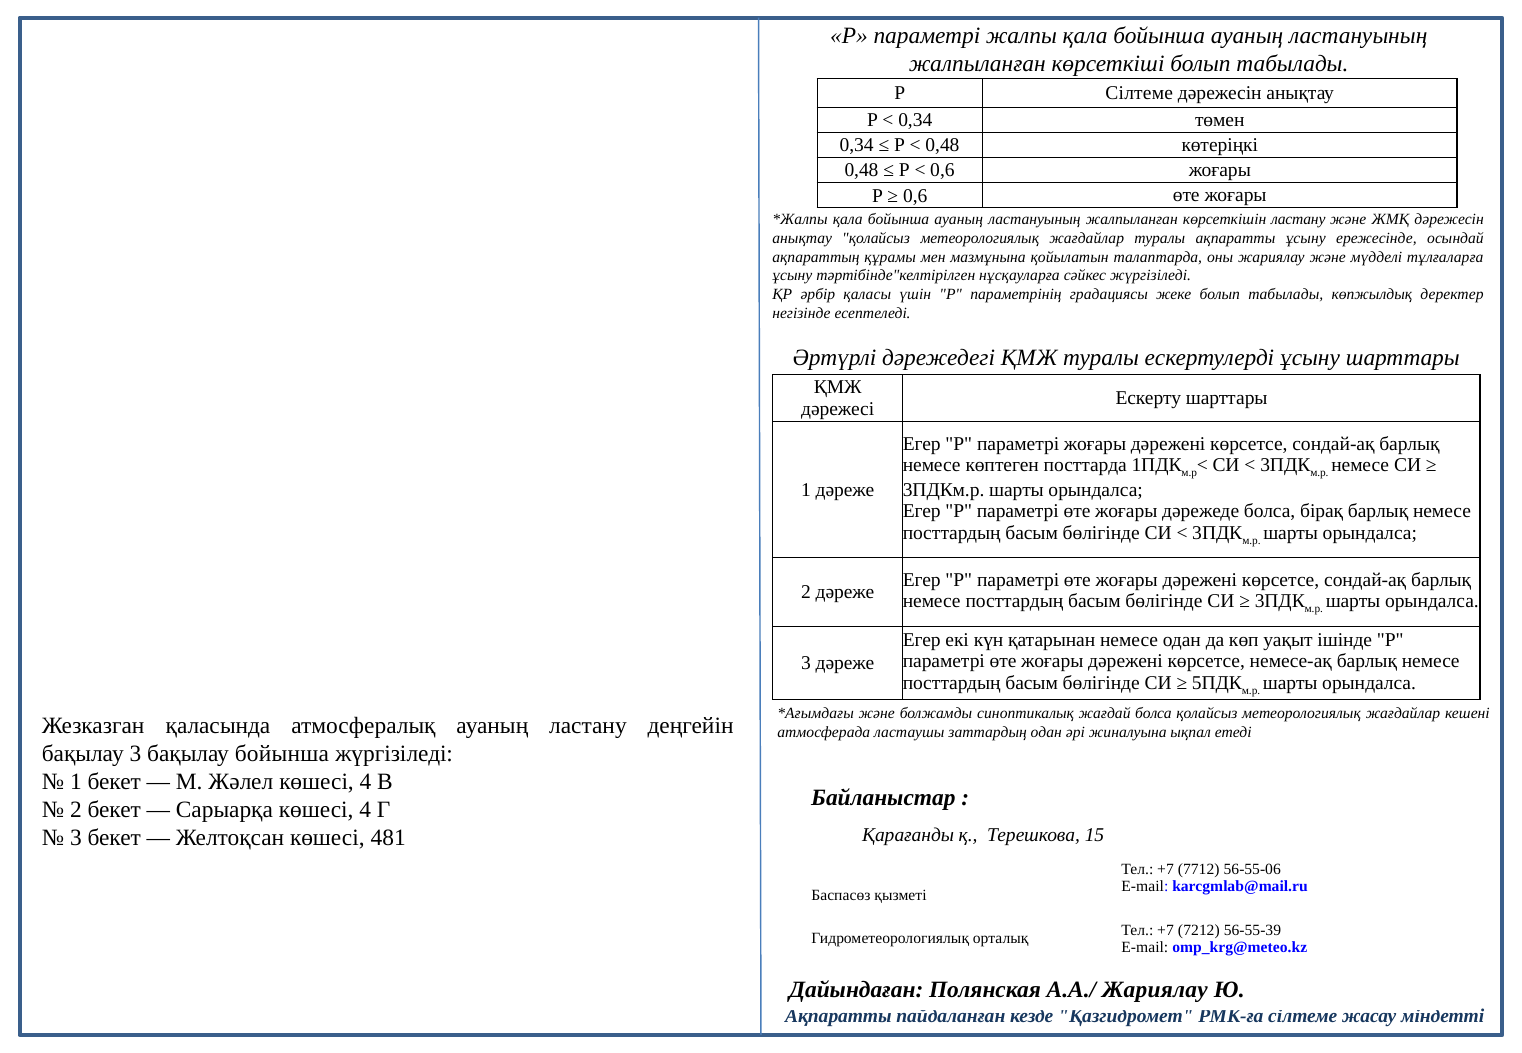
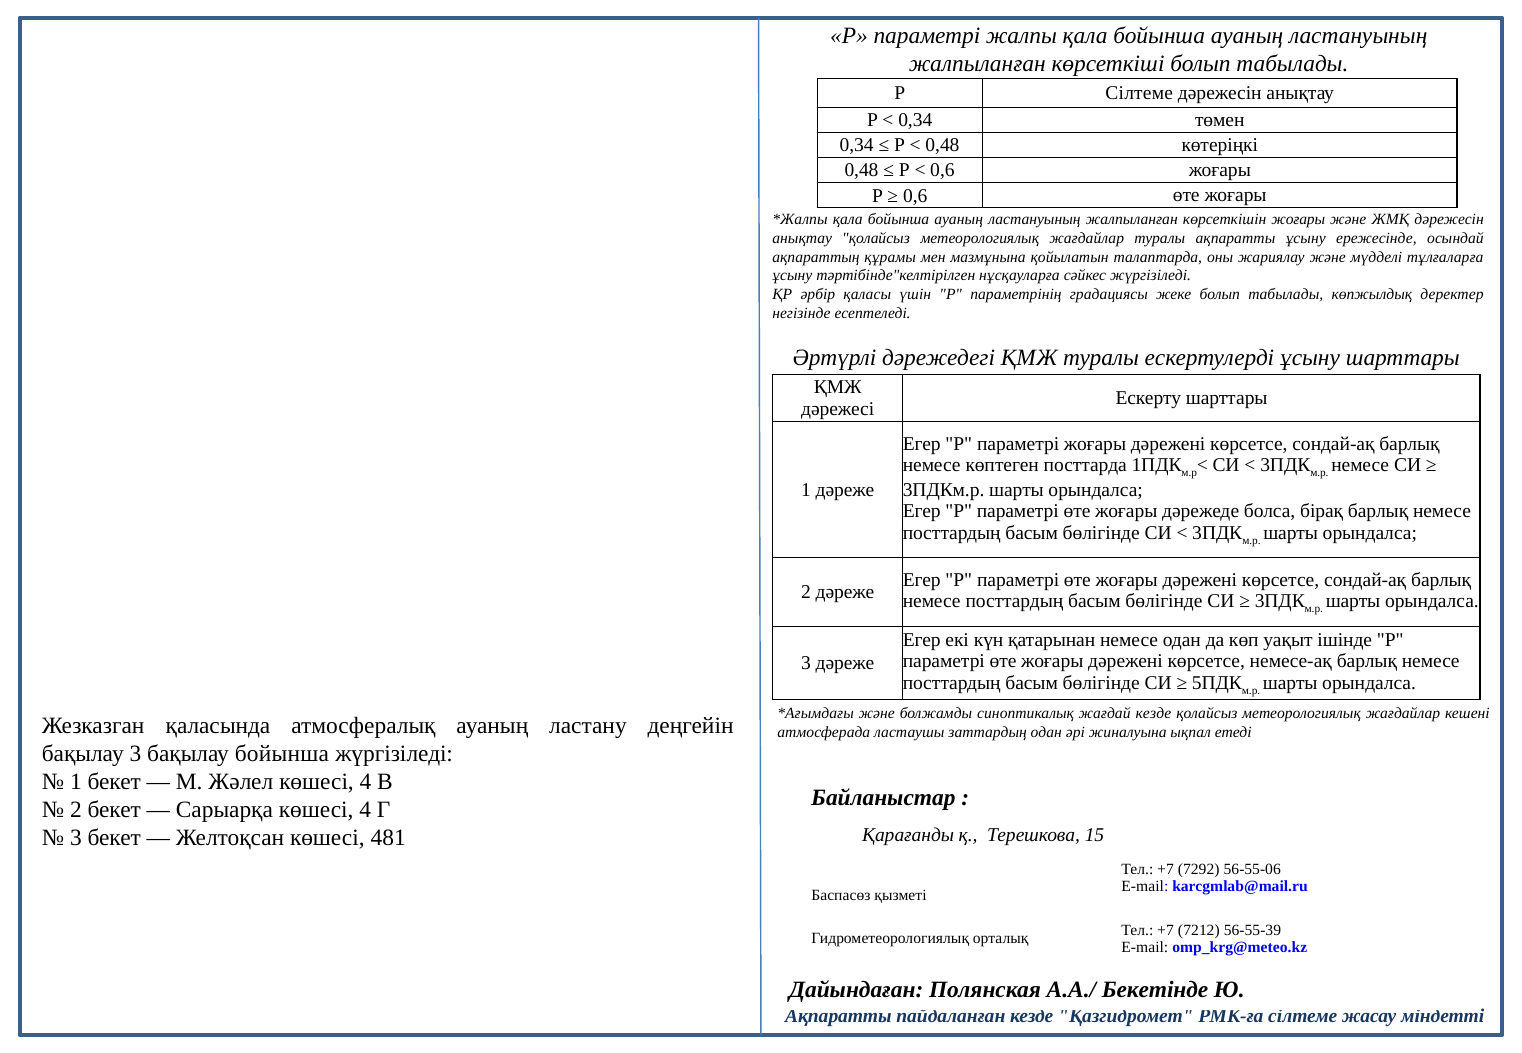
көрсеткішін ластану: ластану -> жоғары (1298, 220)
жағдай болса: болса -> кезде (1153, 714)
7712: 7712 -> 7292 (1199, 870)
А.А./ Жариялау: Жариялау -> Бекетінде (1155, 991)
